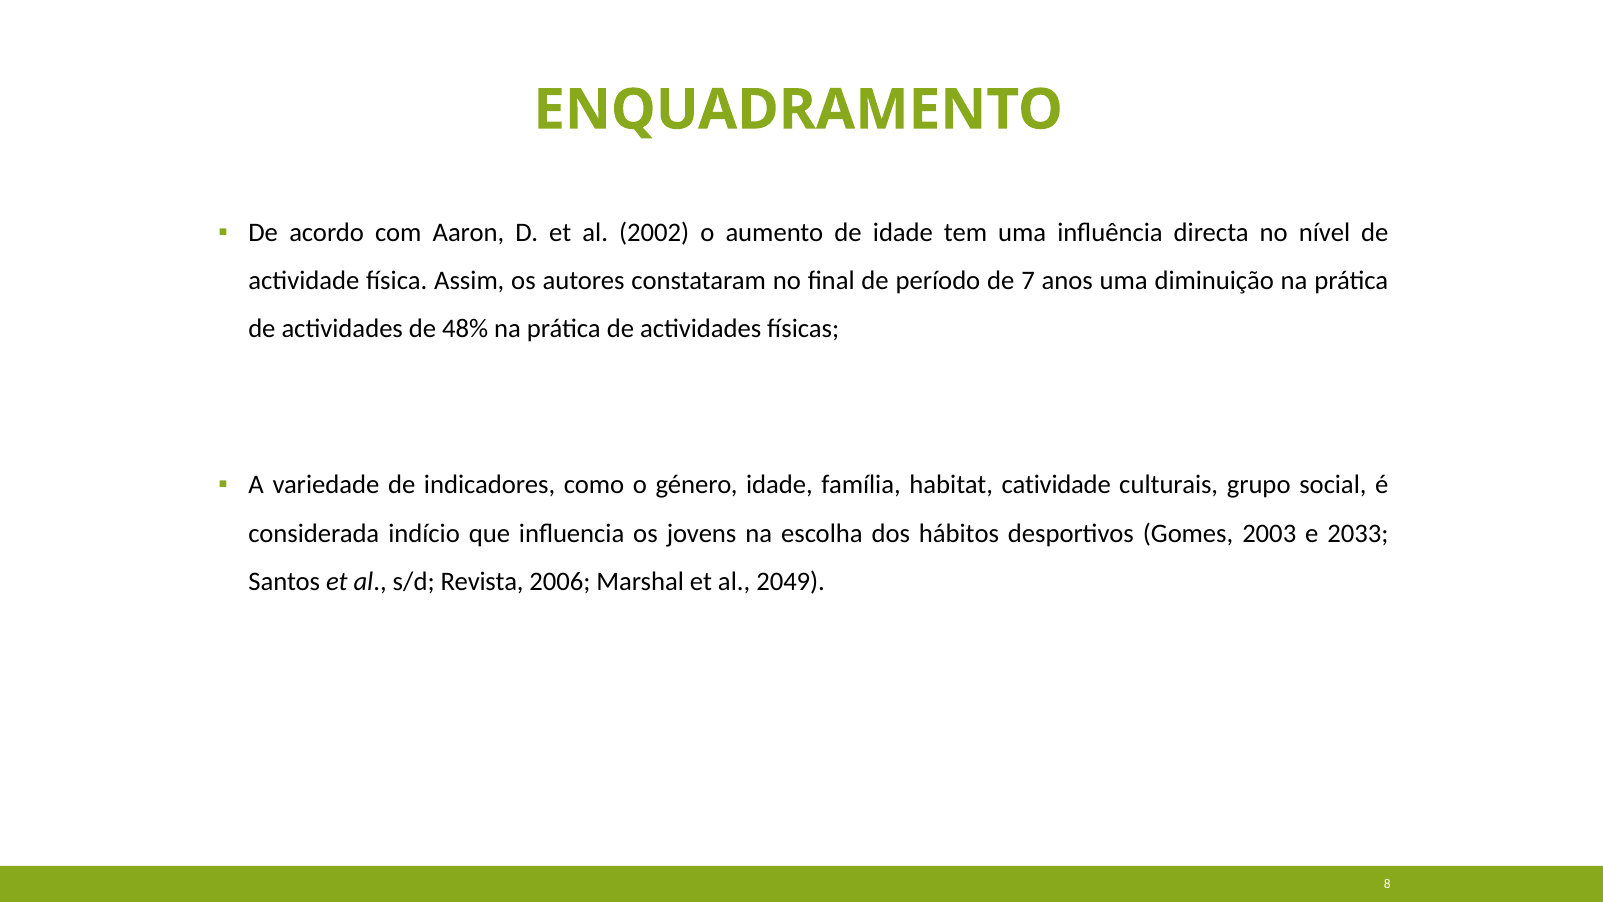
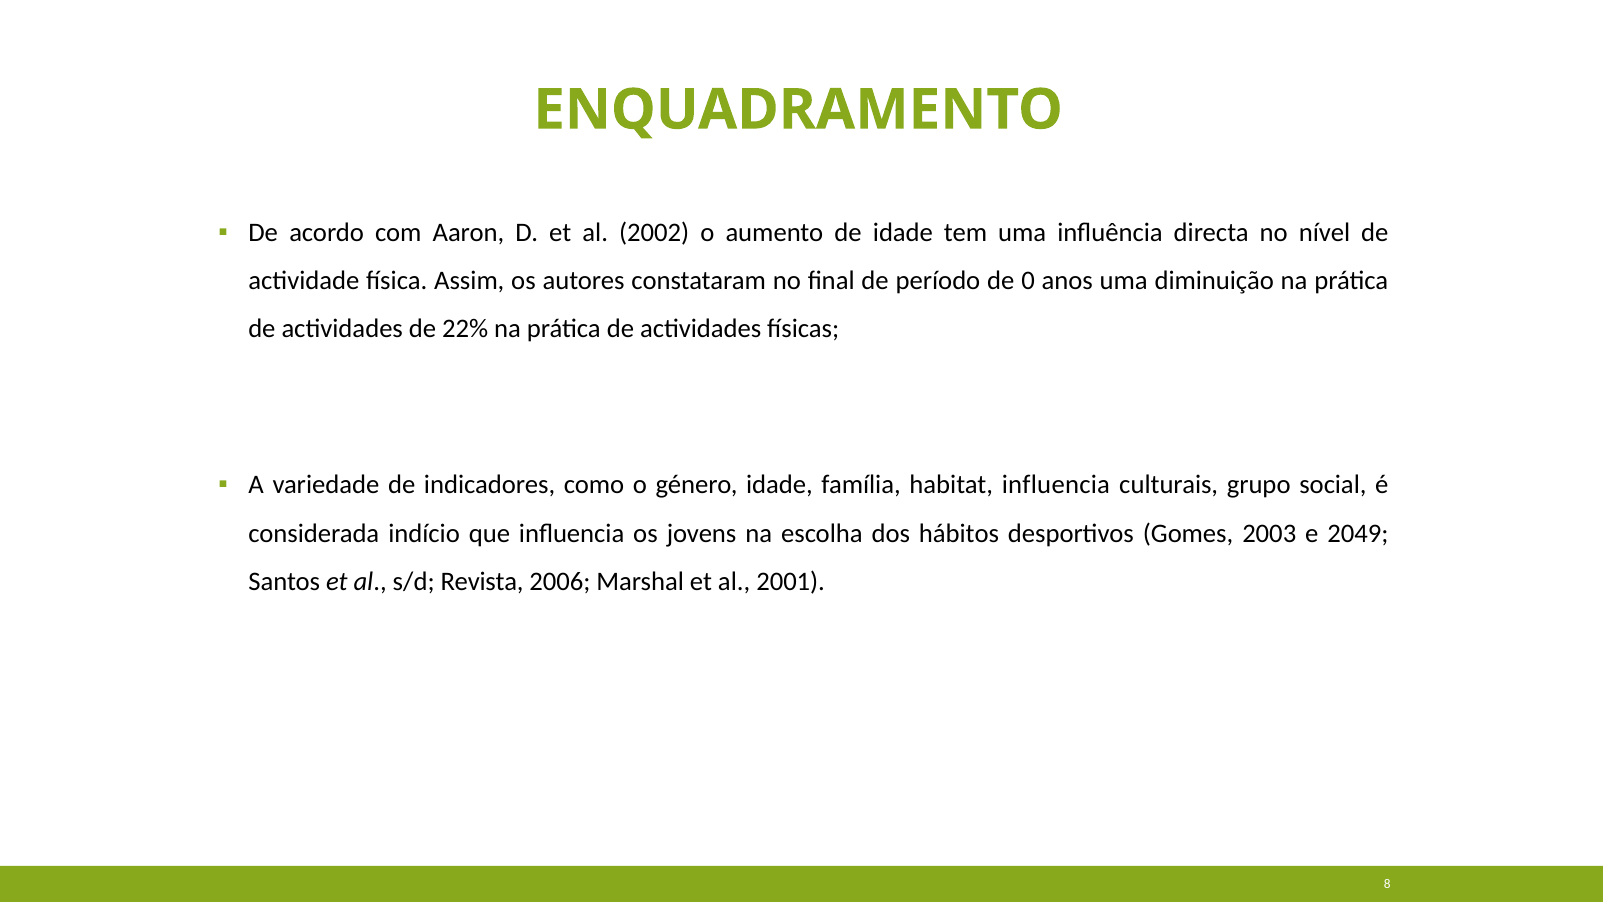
7: 7 -> 0 (1028, 281)
48%: 48% -> 22% (465, 329)
habitat catividade: catividade -> influencia (1056, 485)
2033: 2033 -> 2049 (1358, 533)
2049: 2049 -> 2001 (791, 581)
